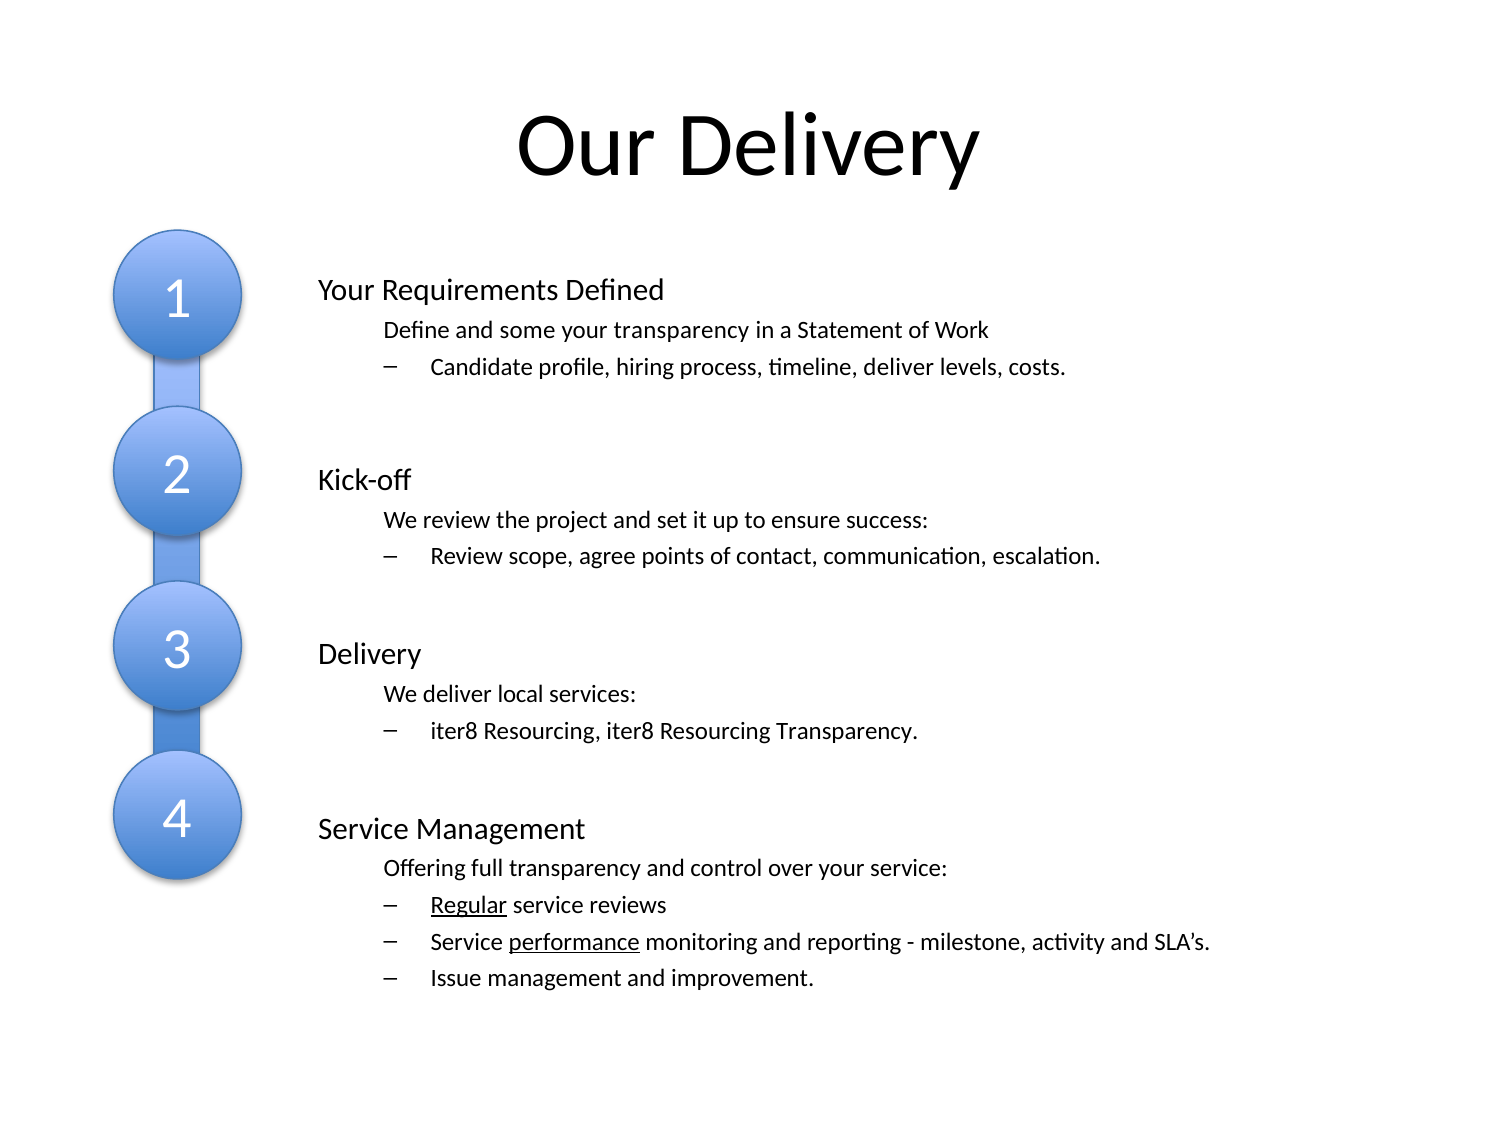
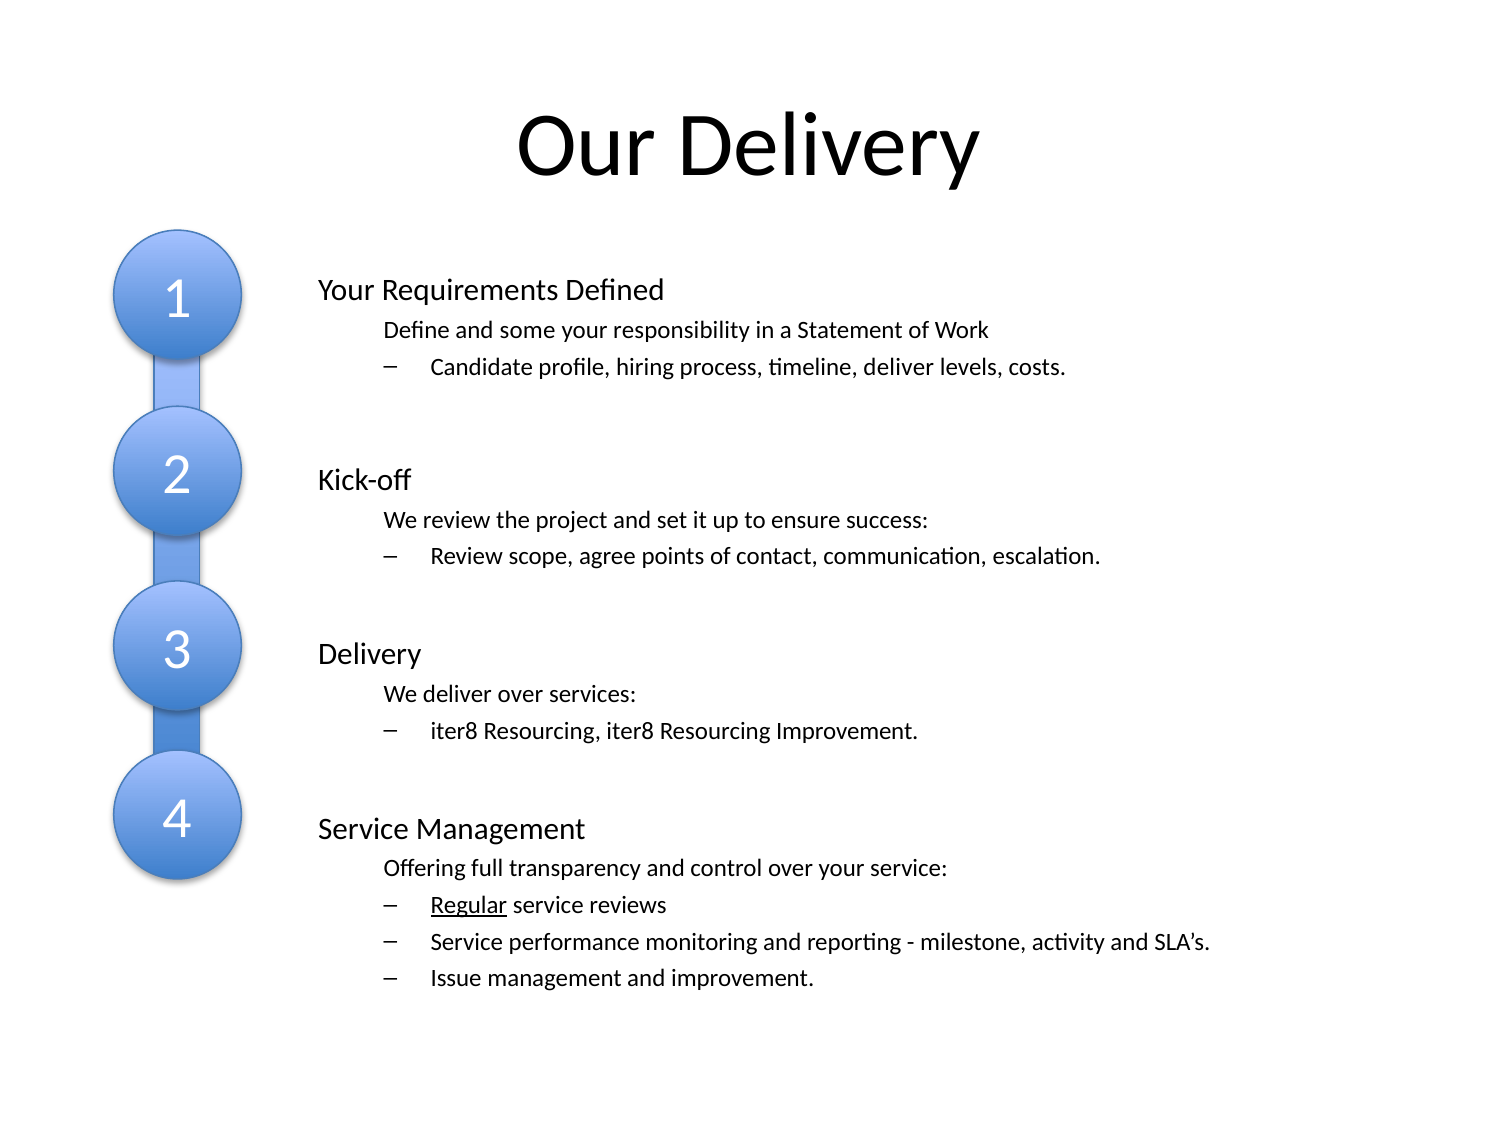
your transparency: transparency -> responsibility (682, 330)
deliver local: local -> over (520, 695)
Resourcing Transparency: Transparency -> Improvement (847, 731)
performance underline: present -> none (574, 942)
